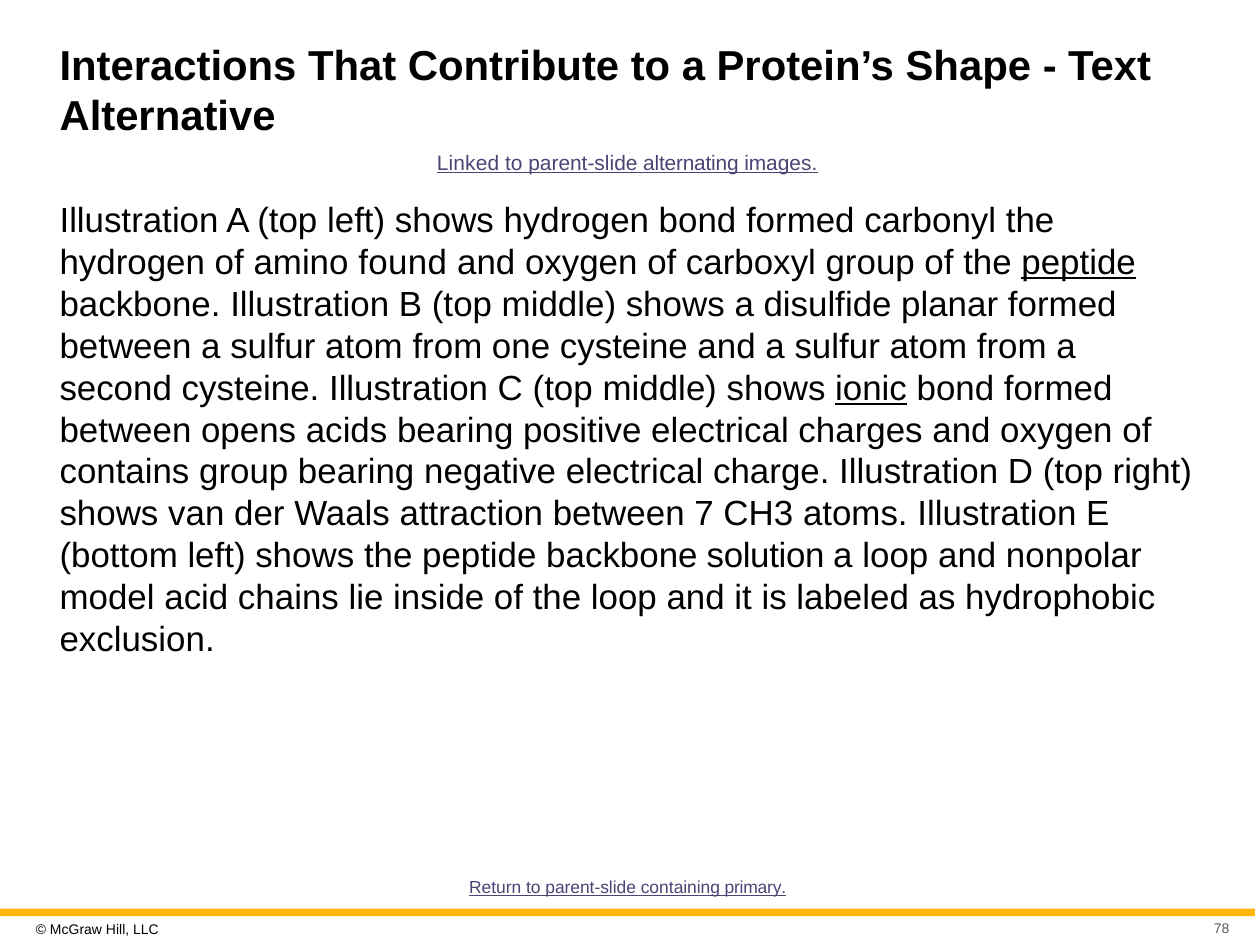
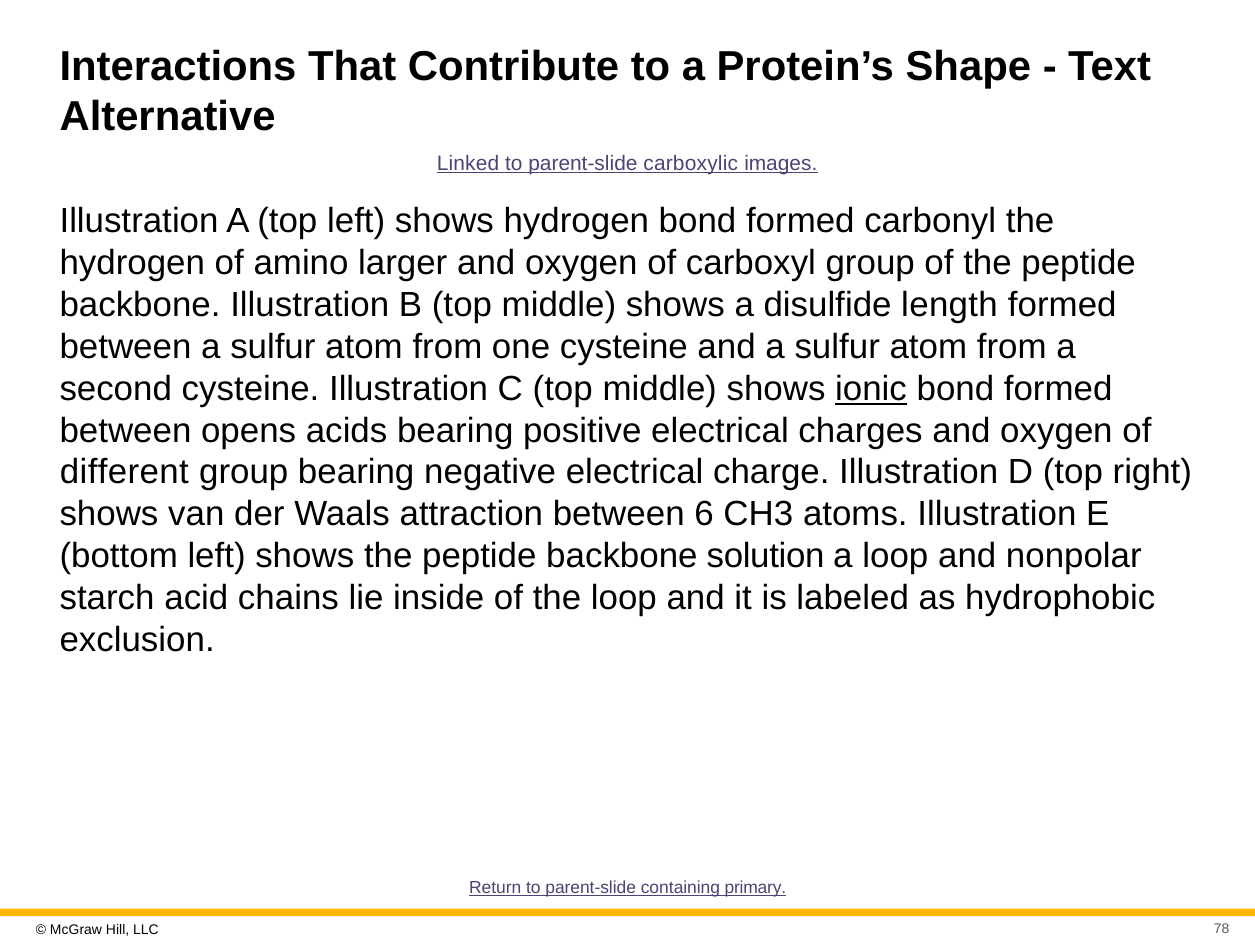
alternating: alternating -> carboxylic (691, 163)
found: found -> larger (403, 263)
peptide underline: present -> none (1079, 263)
planar: planar -> length (950, 305)
contains: contains -> different (124, 473)
7: 7 -> 6 (704, 514)
model: model -> starch (107, 598)
